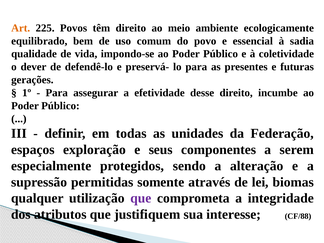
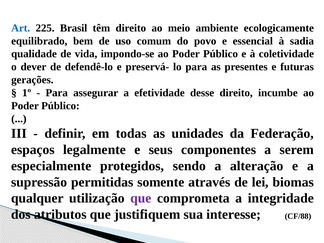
Art colour: orange -> blue (21, 28)
Povos: Povos -> Brasil (74, 28)
exploração: exploração -> legalmente (94, 150)
